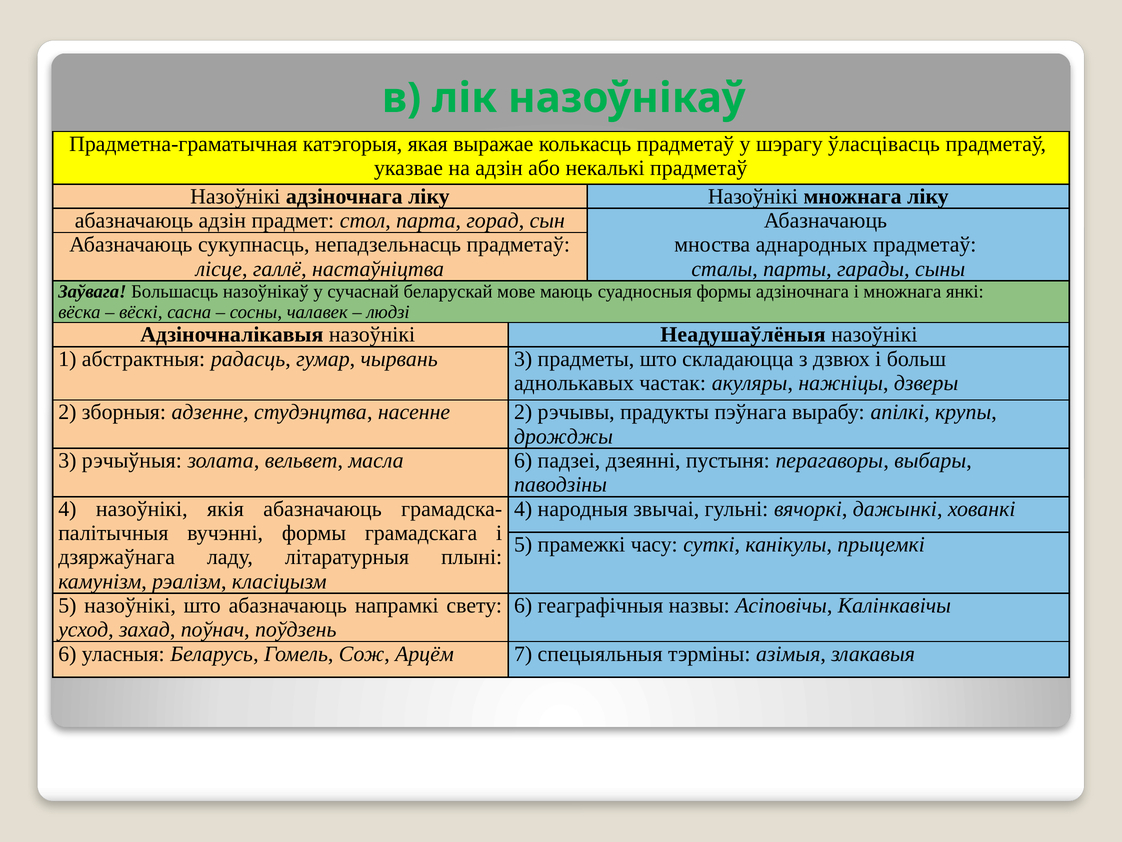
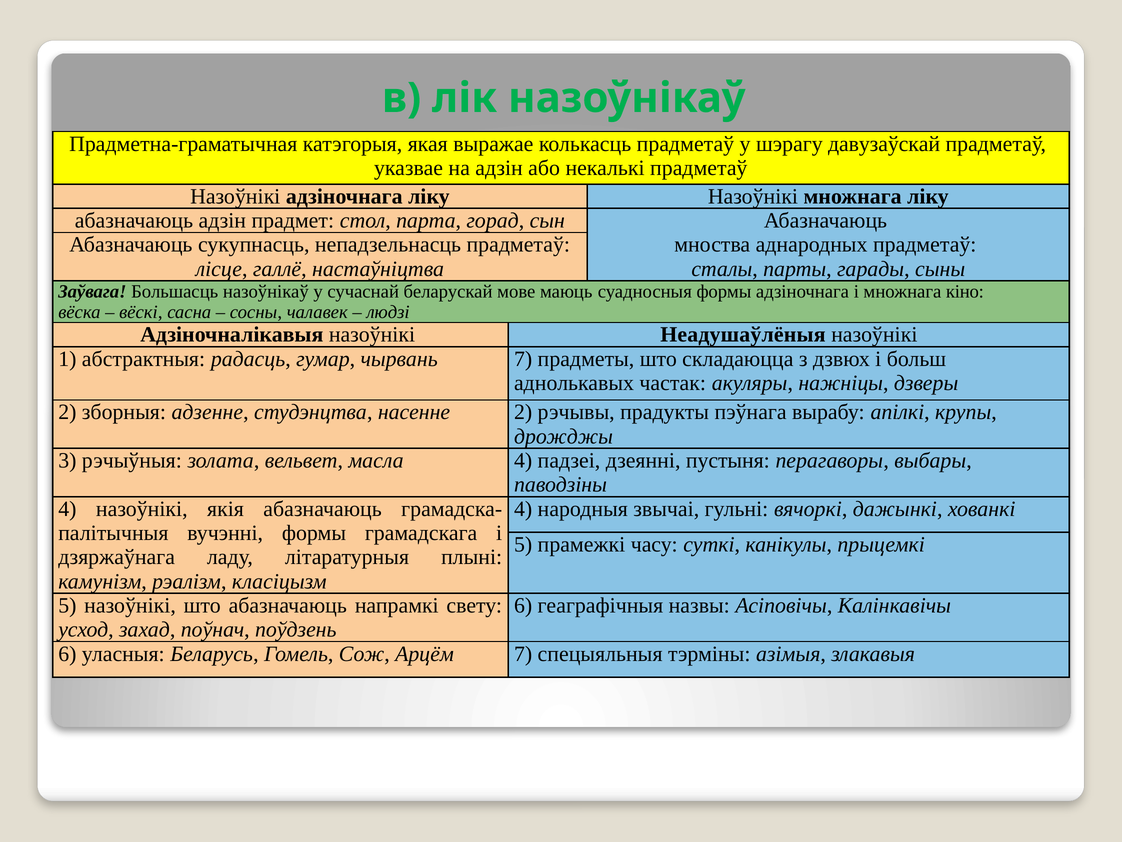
ўласцівасць: ўласцівасць -> давузаўскай (884, 144)
янкі: янкі -> кіно (965, 291)
чырвань 3: 3 -> 7 (523, 359)
масла 6: 6 -> 4 (523, 460)
